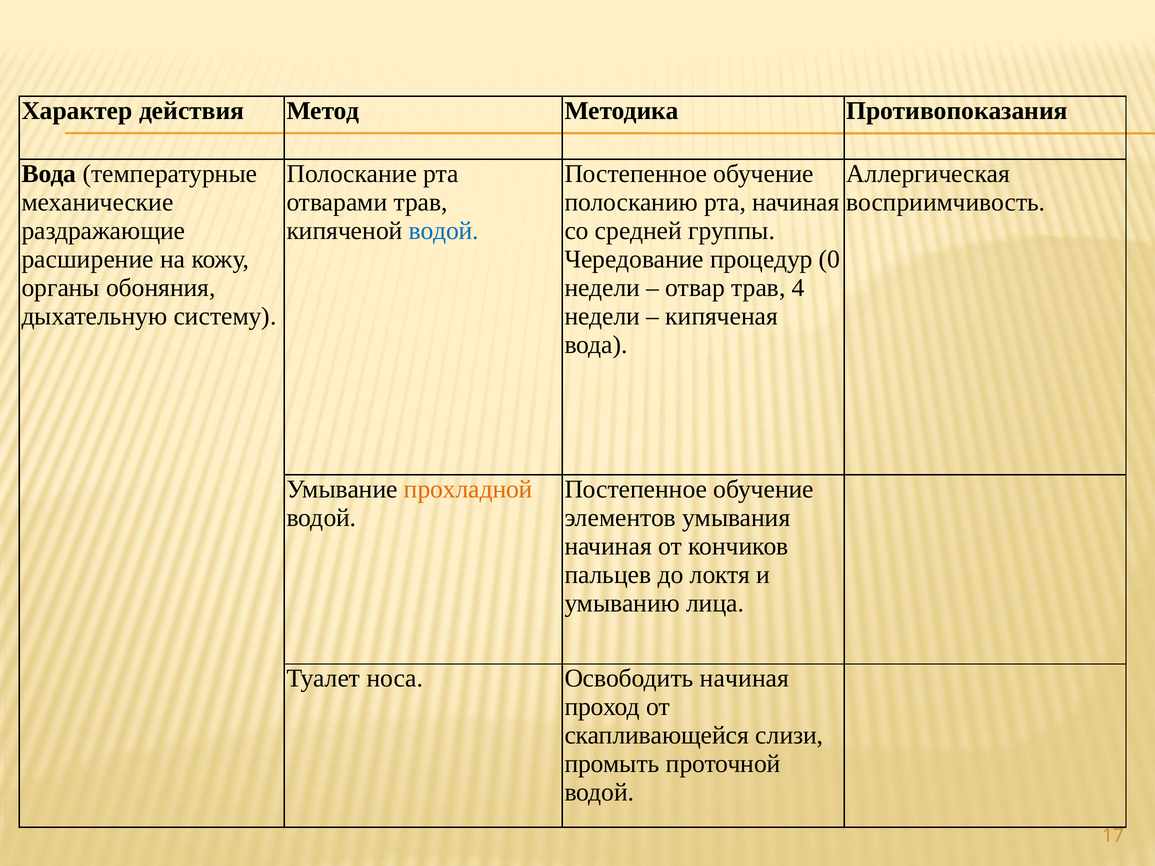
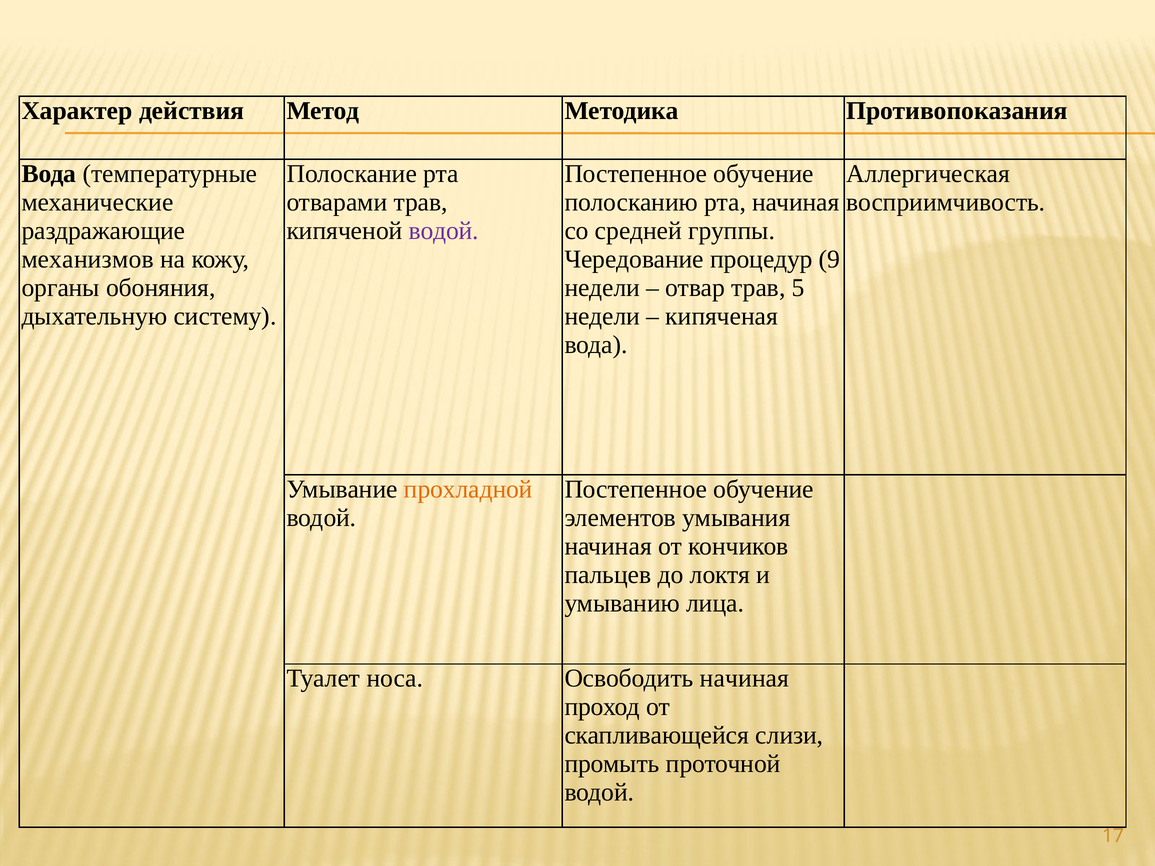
водой colour: blue -> purple (444, 231)
расширение: расширение -> механизмов (88, 259)
0: 0 -> 9 (830, 259)
4: 4 -> 5 (798, 288)
